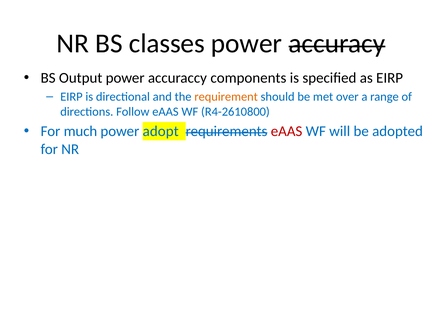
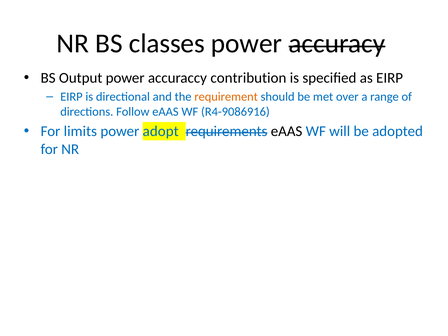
components: components -> contribution (248, 78)
R4-2610800: R4-2610800 -> R4-9086916 (235, 112)
much: much -> limits (80, 131)
eAAS colour: red -> black (287, 131)
